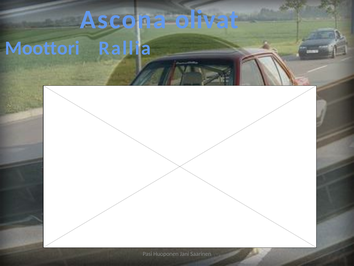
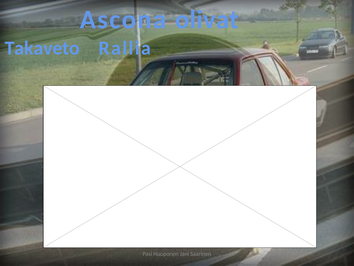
Moottori: Moottori -> Takaveto (42, 48)
